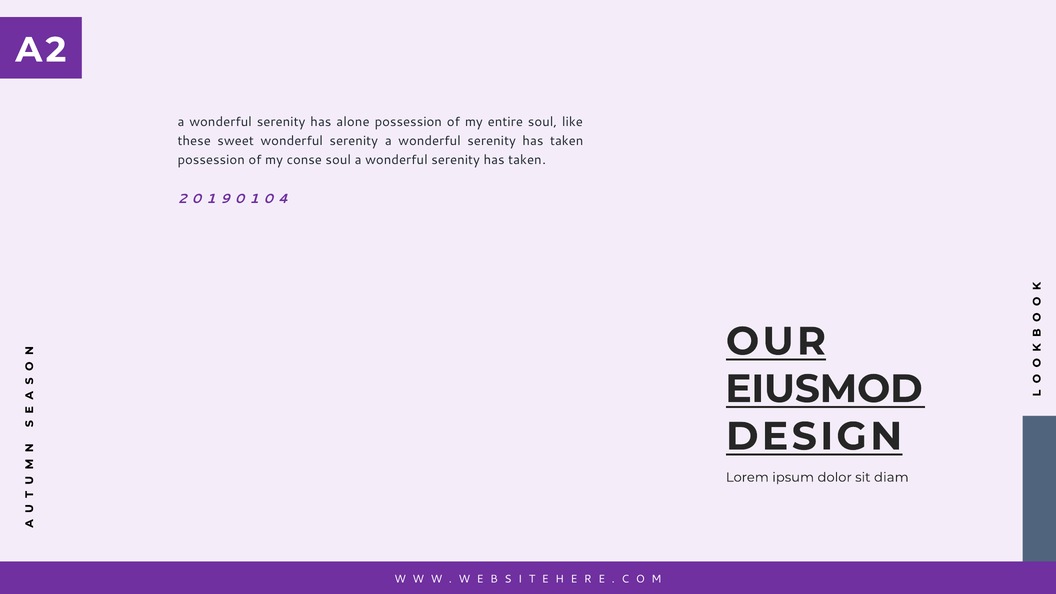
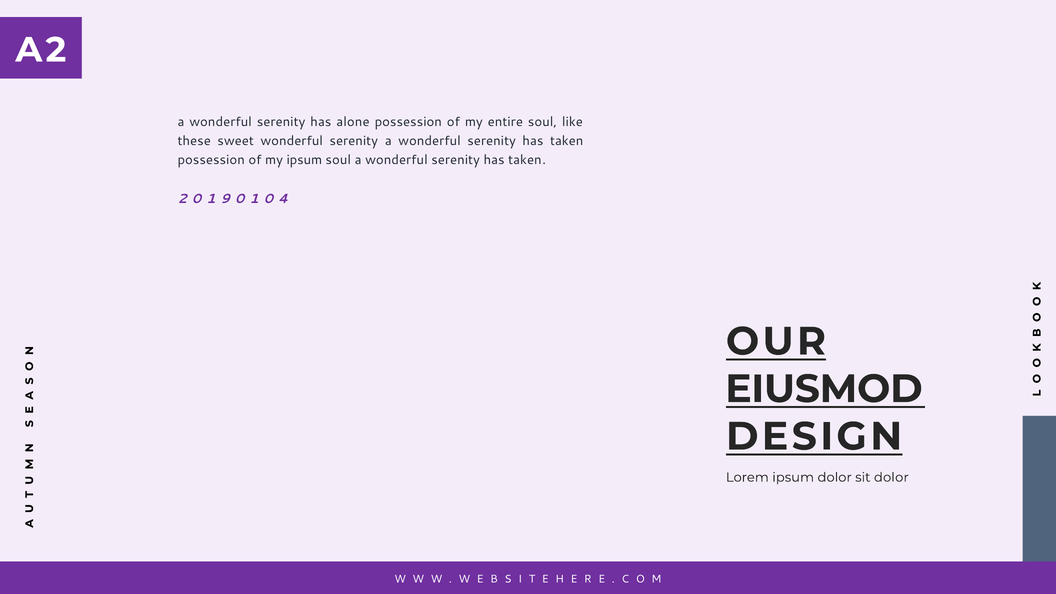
my conse: conse -> ipsum (304, 160)
sit diam: diam -> dolor (891, 477)
